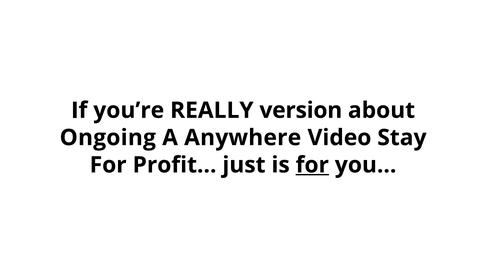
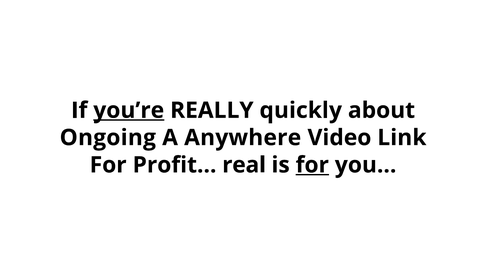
you’re underline: none -> present (129, 110)
version: version -> quickly (301, 110)
Stay: Stay -> Link (402, 138)
just: just -> real (244, 165)
